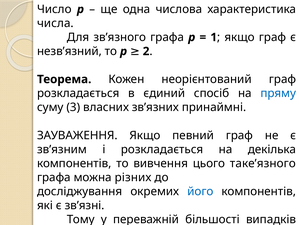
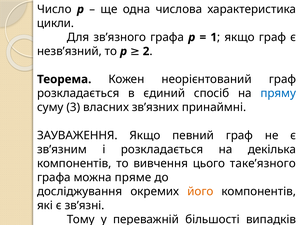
числа: числа -> цикли (55, 23)
різних: різних -> пряме (133, 177)
його colour: blue -> orange (200, 191)
